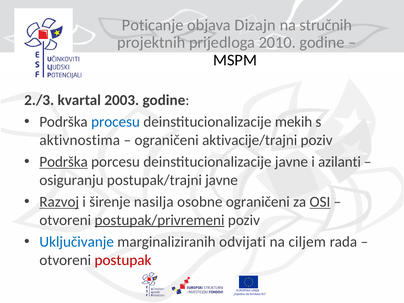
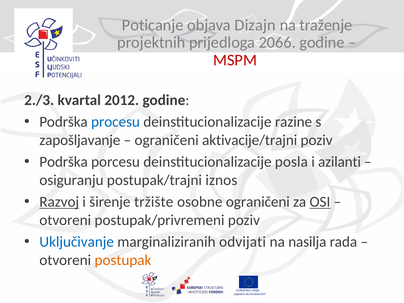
stručnih: stručnih -> traženje (326, 25)
2010: 2010 -> 2066 (277, 43)
MSPM colour: black -> red (235, 60)
2003: 2003 -> 2012 (122, 100)
mekih: mekih -> razine (294, 122)
aktivnostima: aktivnostima -> zapošljavanje (80, 140)
Podrška underline: present -> none (64, 162)
deinstitucionalizacije javne: javne -> posla (291, 162)
postupak/trajni javne: javne -> iznos (221, 180)
nasilja: nasilja -> tržište (154, 202)
postupak/privremeni underline: present -> none (160, 220)
ciljem: ciljem -> nasilja (307, 242)
postupak colour: red -> orange (123, 260)
